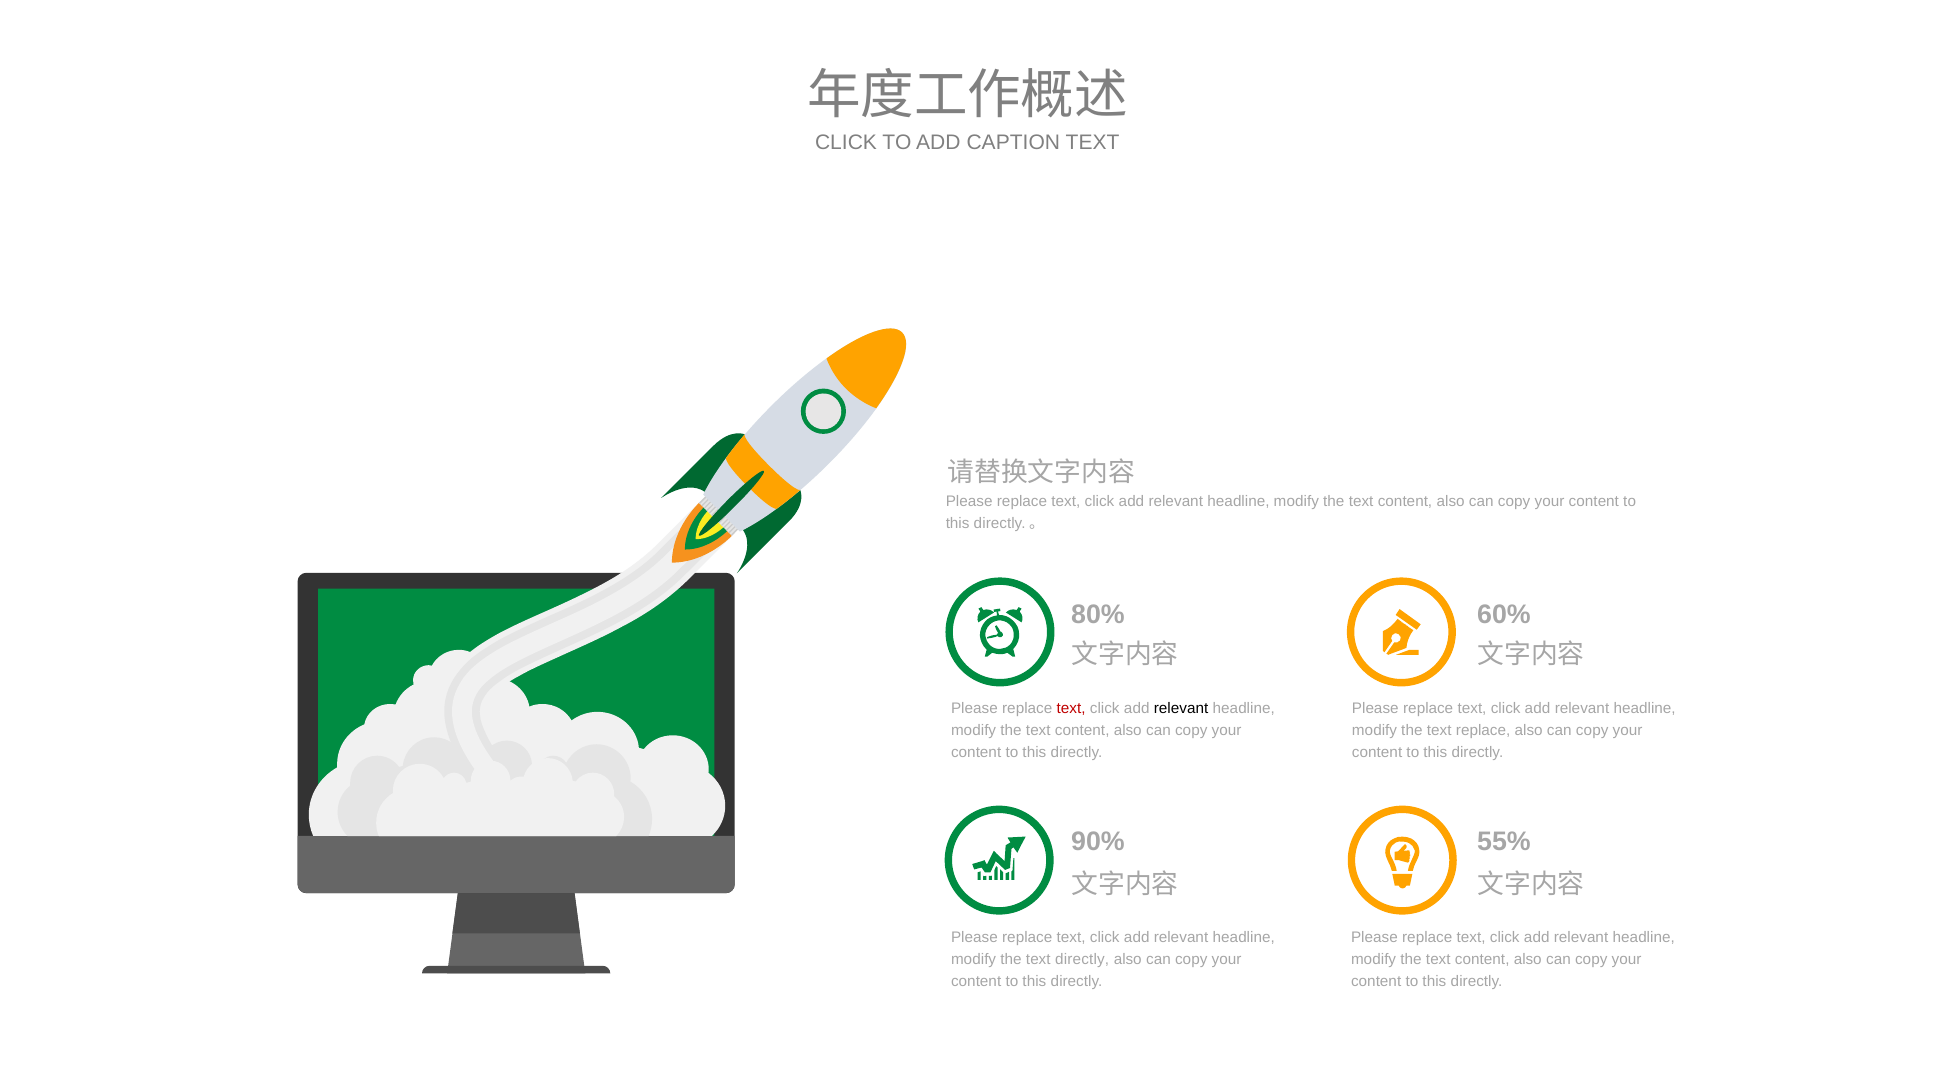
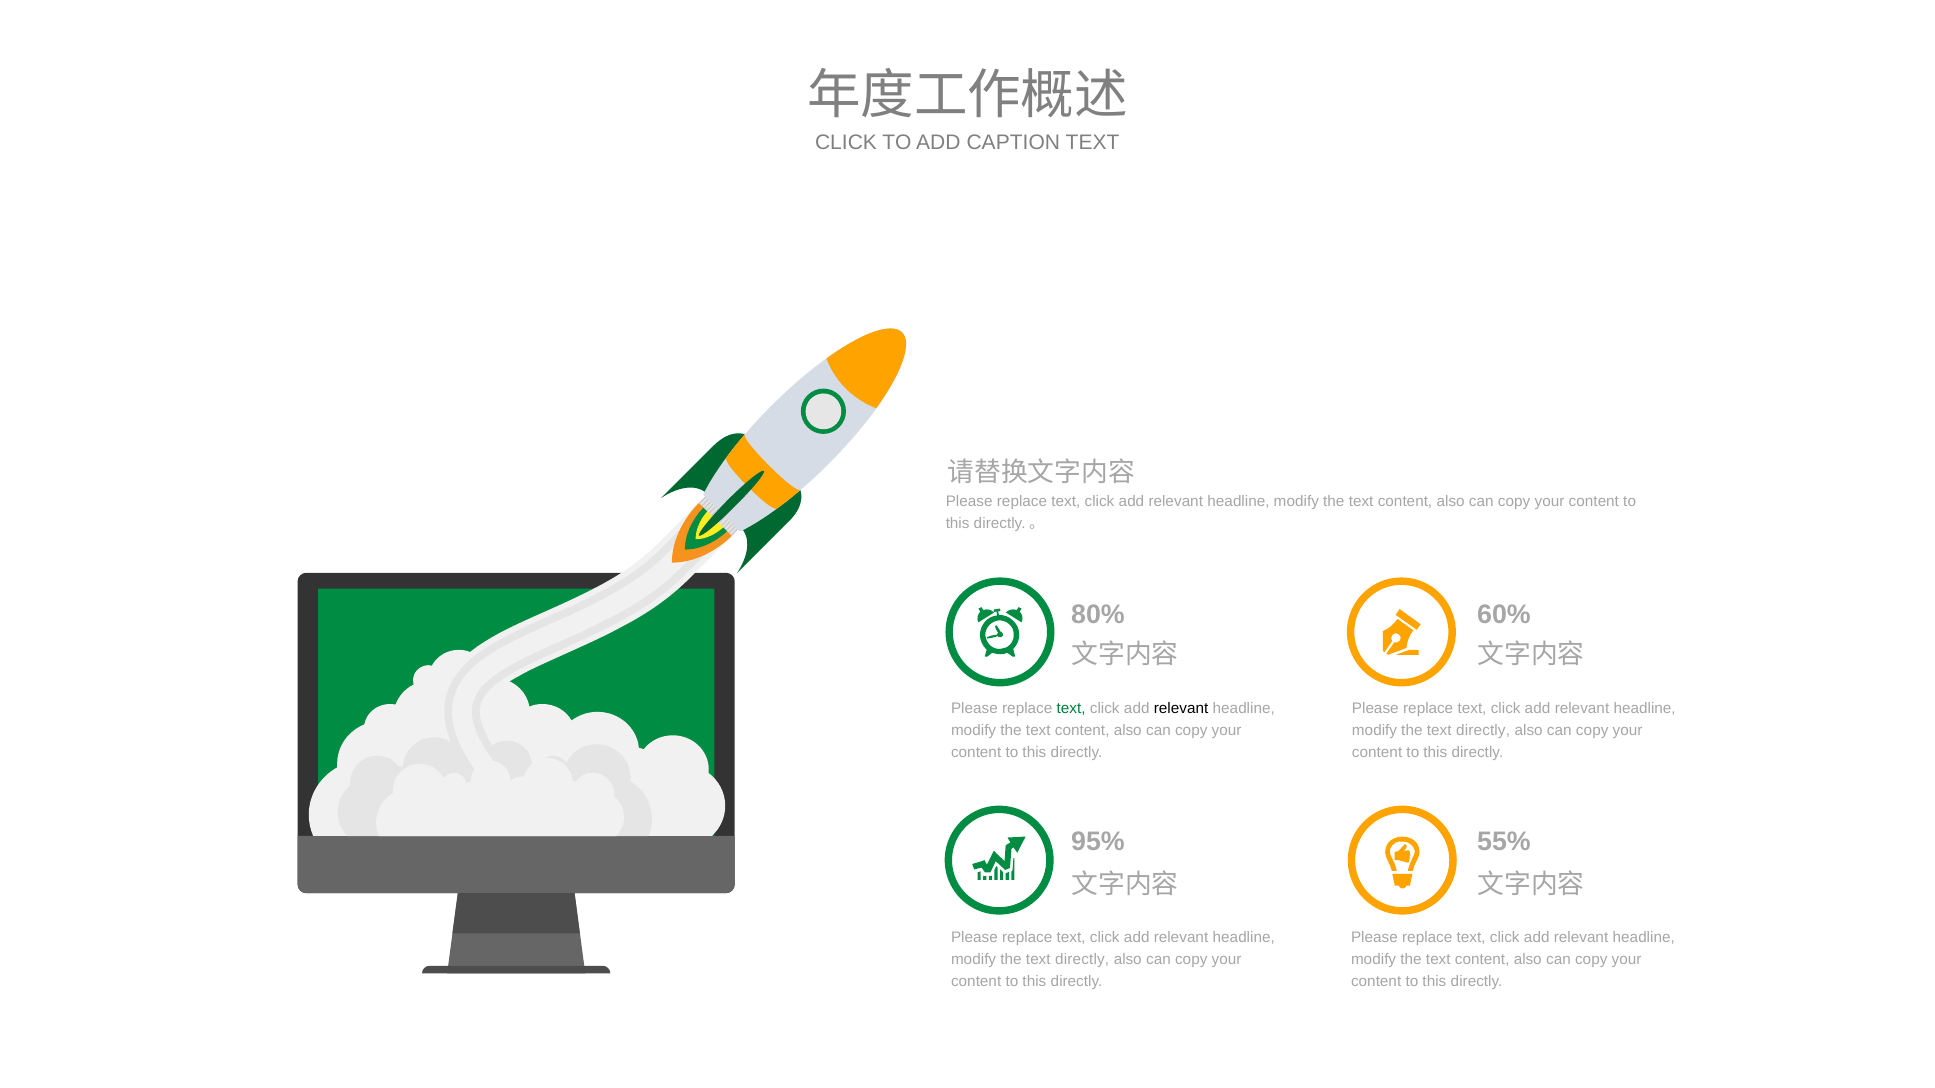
text colour: red -> green (1071, 709)
replace: replace -> directly (1483, 731)
90%: 90% -> 95% (1098, 842)
